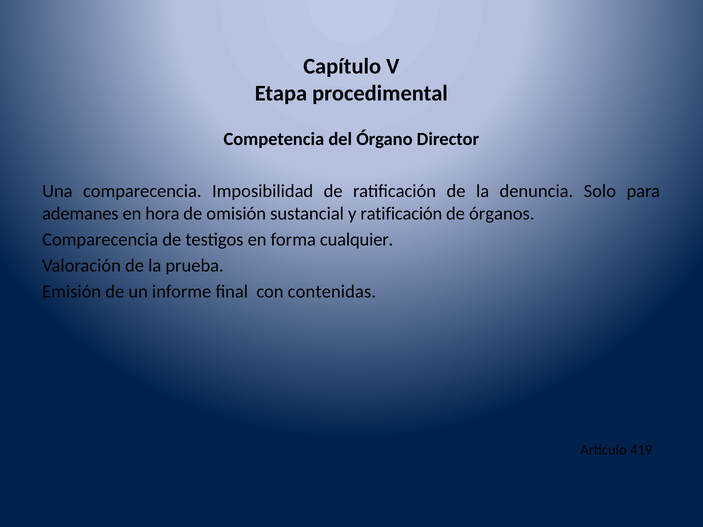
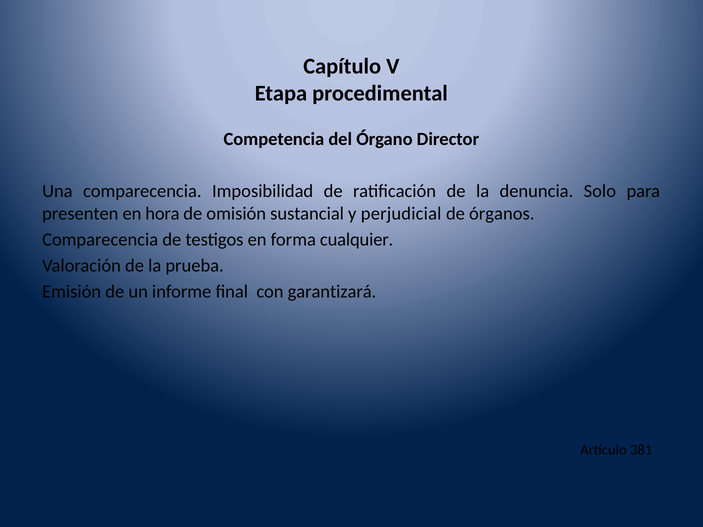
ademanes: ademanes -> presenten (80, 214)
y ratificación: ratificación -> perjudicial (401, 214)
contenidas: contenidas -> garantizará (332, 292)
419: 419 -> 381 (641, 450)
